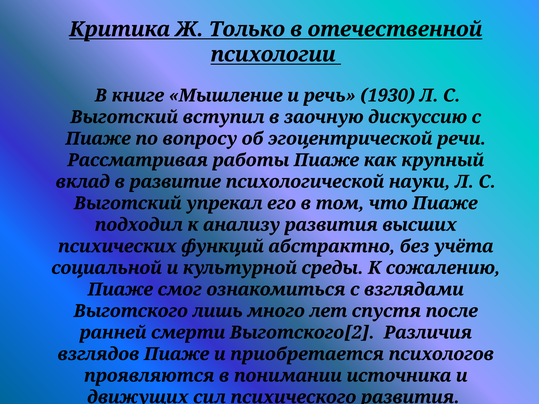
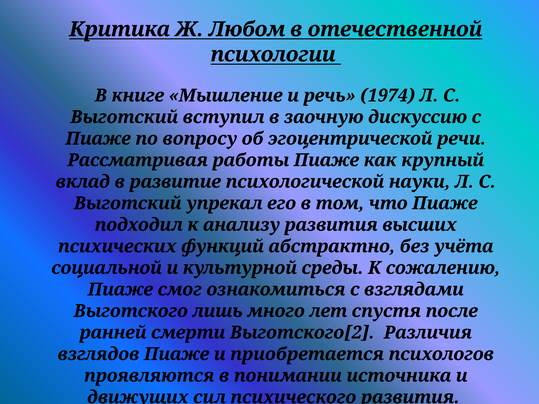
Только: Только -> Любом (247, 29)
1930: 1930 -> 1974 (388, 96)
